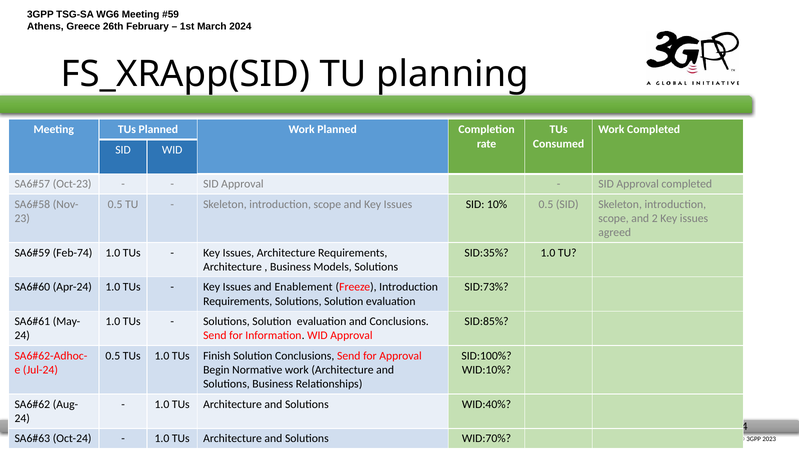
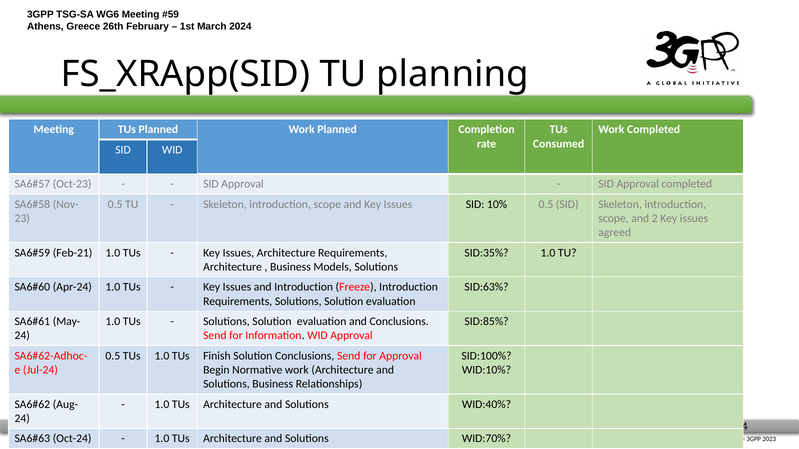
Feb-74: Feb-74 -> Feb-21 (73, 253)
and Enablement: Enablement -> Introduction (304, 287)
SID:73%: SID:73% -> SID:63% (487, 287)
